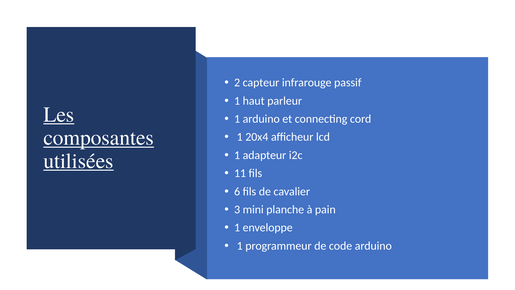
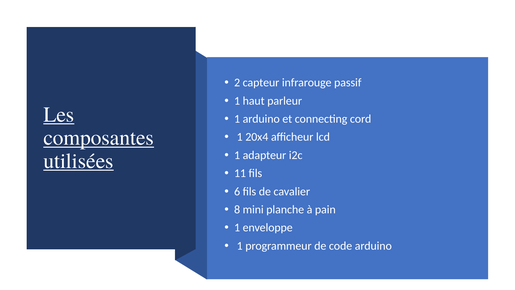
3: 3 -> 8 (237, 209)
